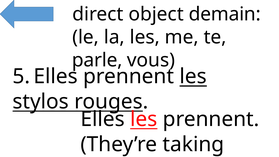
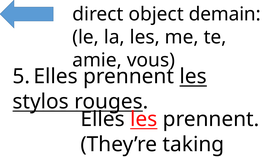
parle: parle -> amie (97, 60)
